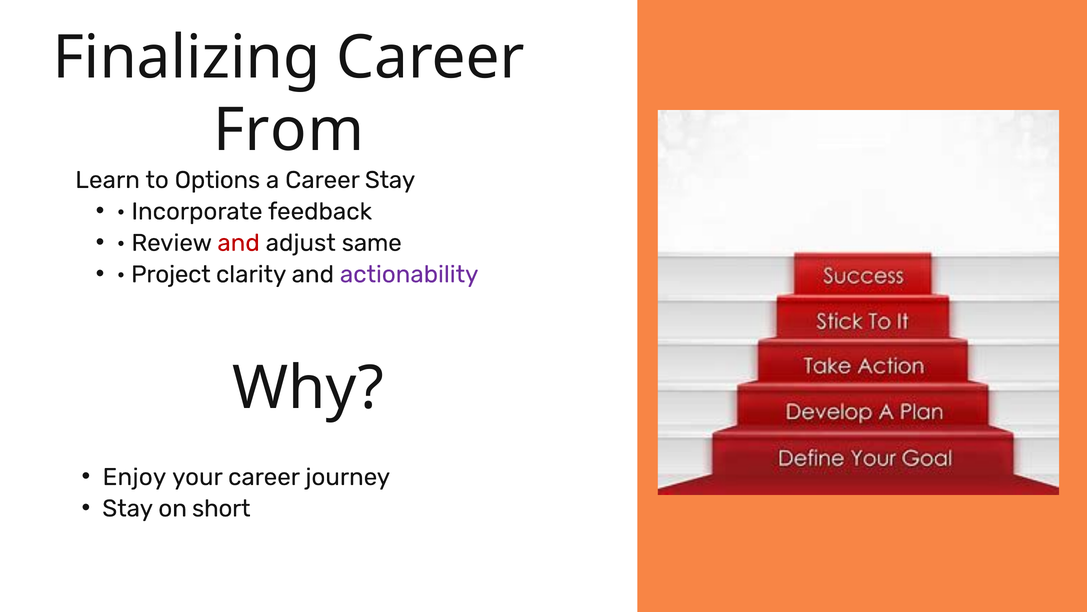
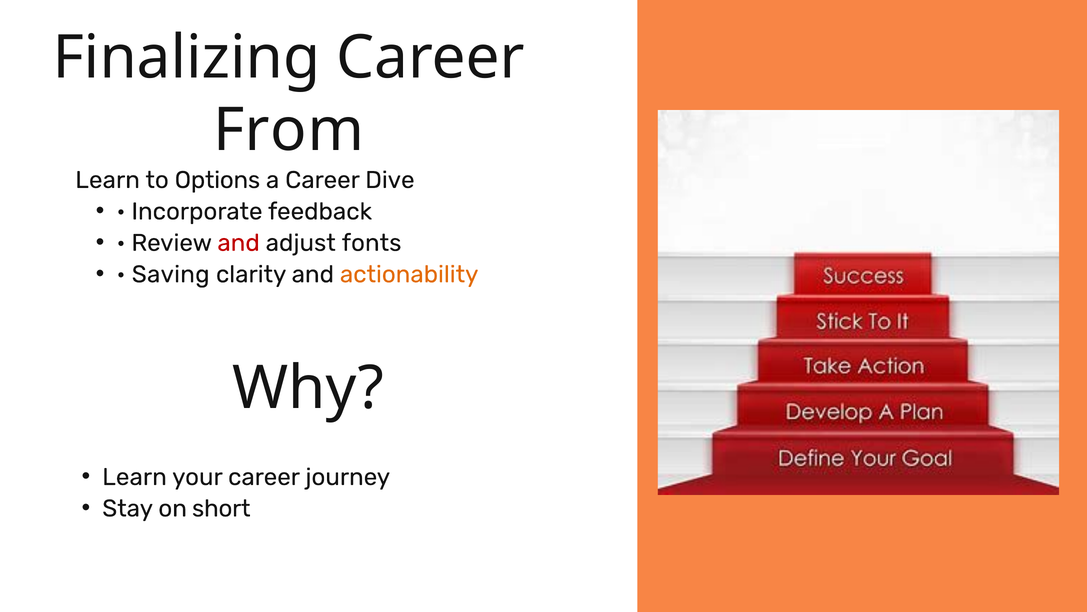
Career Stay: Stay -> Dive (390, 180)
same: same -> fonts (372, 243)
Project: Project -> Saving (171, 274)
actionability colour: purple -> orange (409, 274)
Enjoy: Enjoy -> Learn (135, 477)
